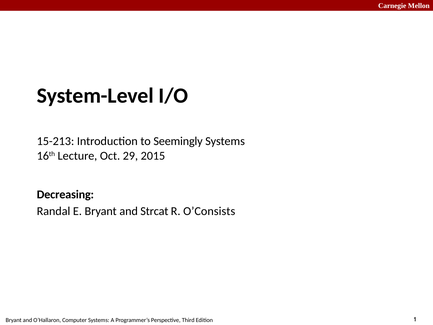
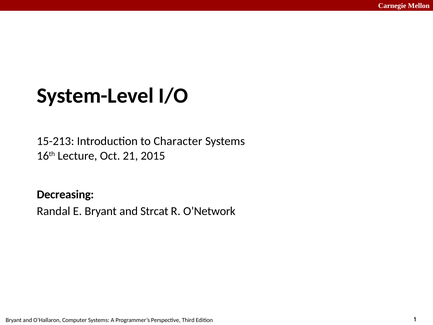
Seemingly: Seemingly -> Character (178, 141)
29: 29 -> 21 (130, 156)
O’Consists: O’Consists -> O’Network (209, 211)
